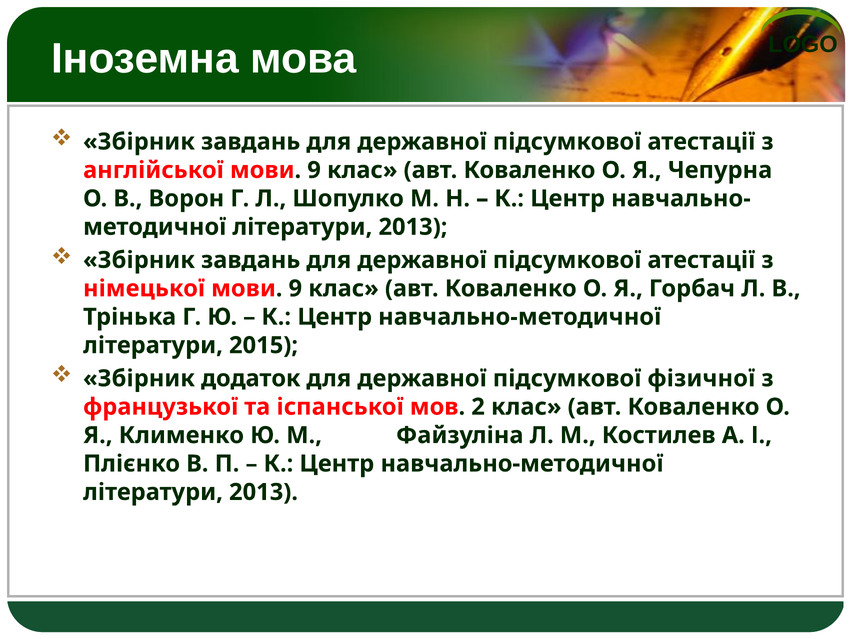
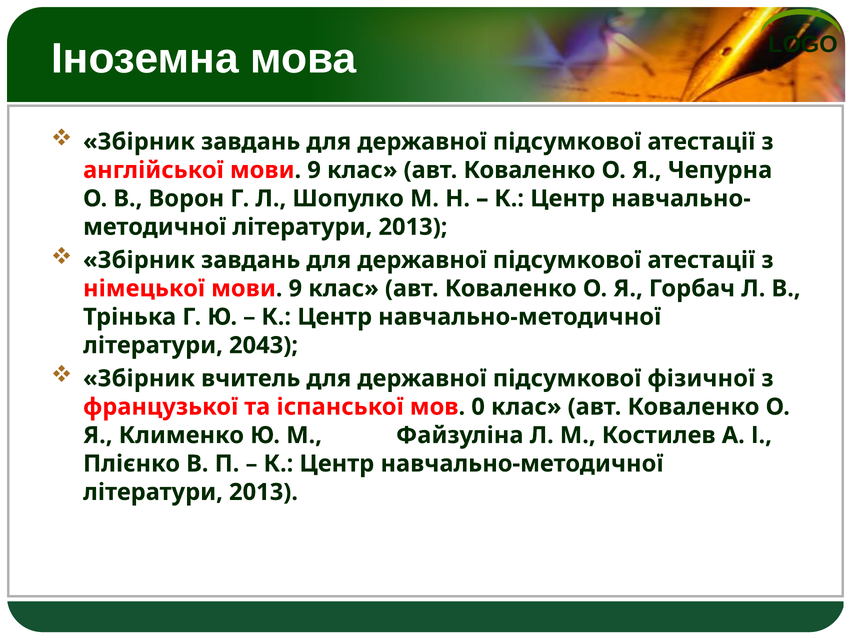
2015: 2015 -> 2043 (264, 345)
додаток: додаток -> вчитель (251, 378)
2: 2 -> 0 (478, 407)
